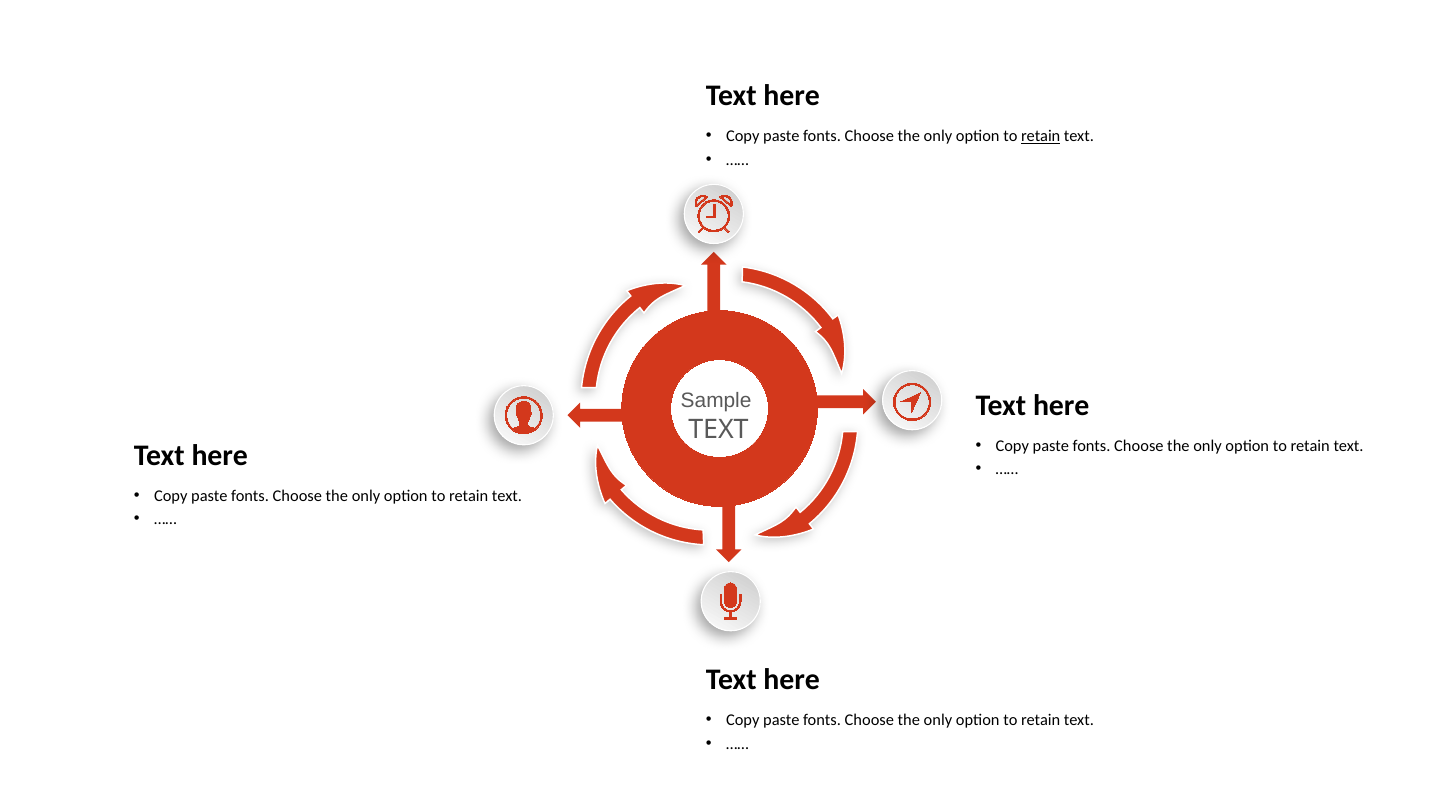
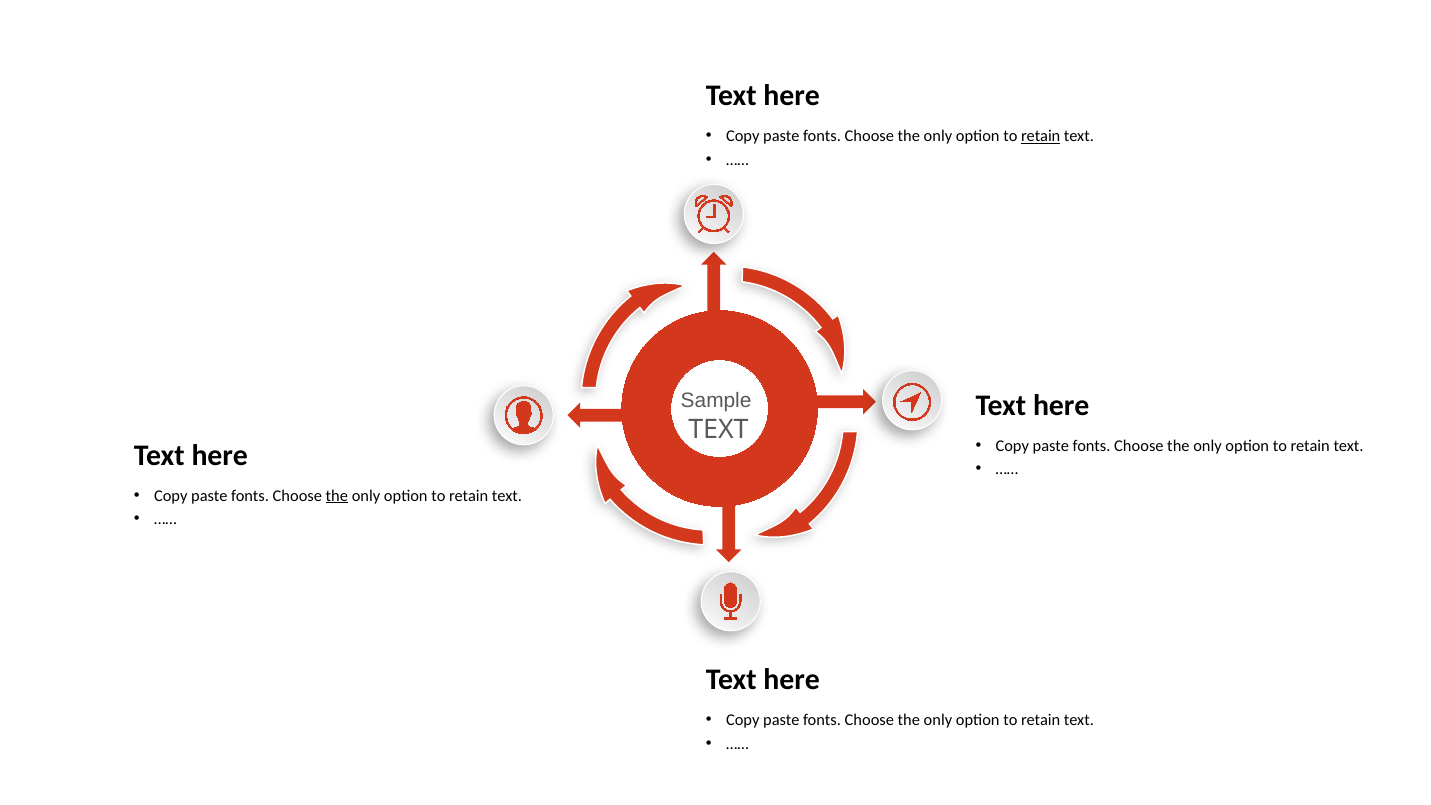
the underline: none -> present (337, 496)
